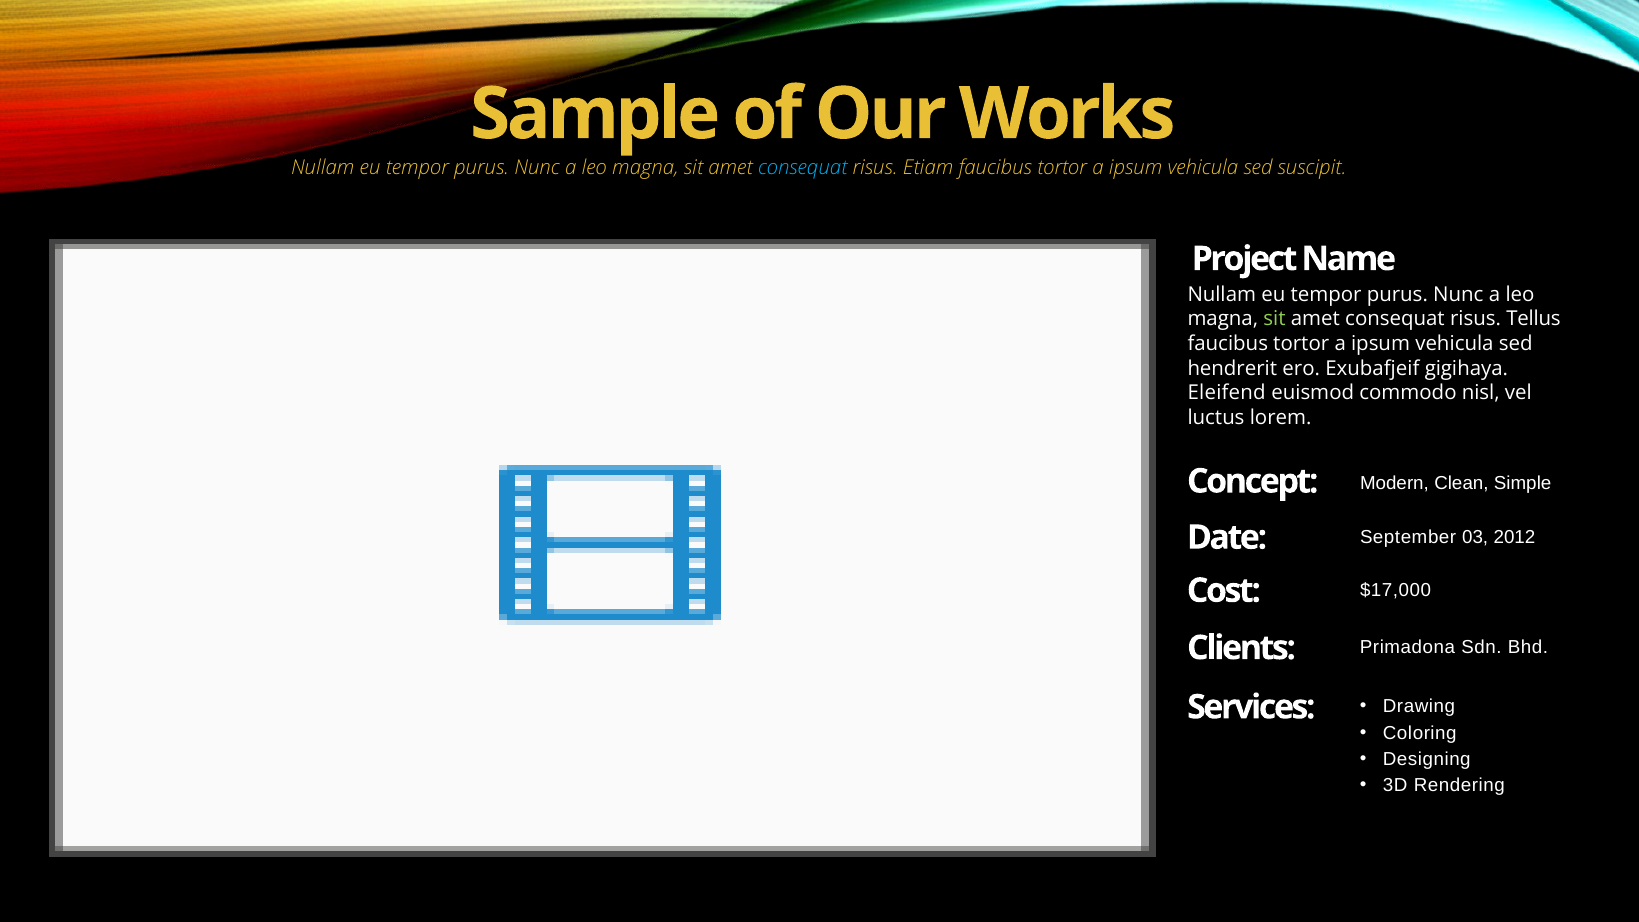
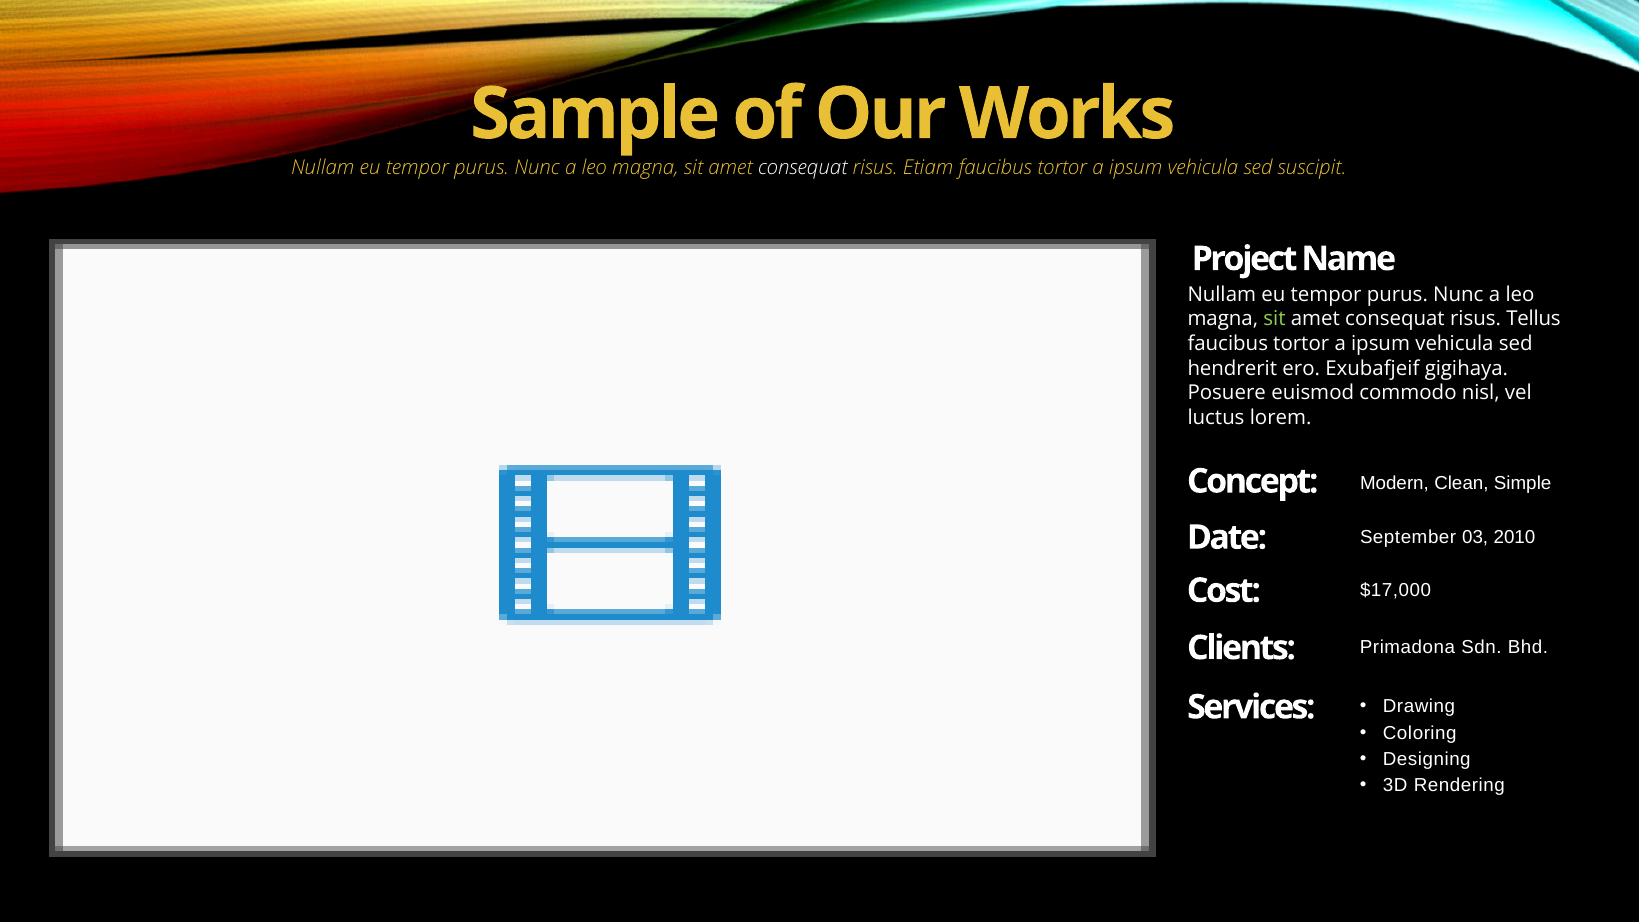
consequat colour: light blue -> white (803, 168)
Eleifend: Eleifend -> Posuere (1227, 393)
2012: 2012 -> 2010 (1514, 537)
